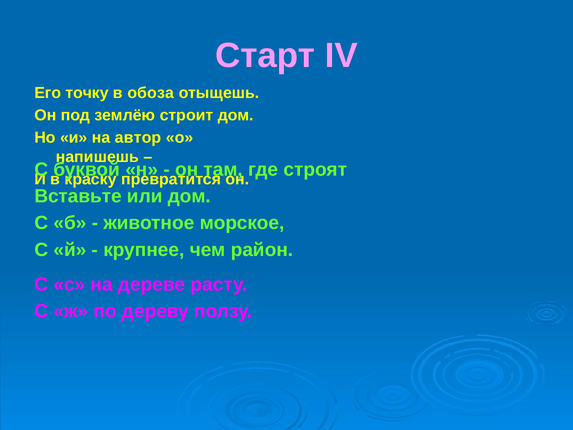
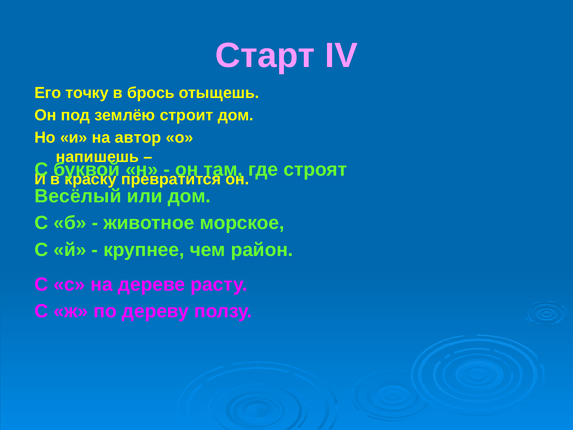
обоза: обоза -> брось (151, 93)
Вставьте: Вставьте -> Весёлый (78, 196)
